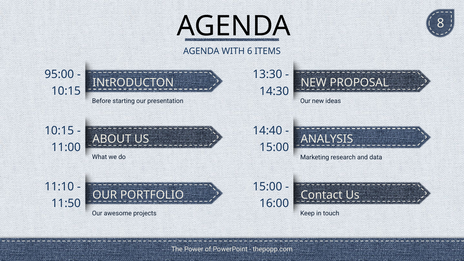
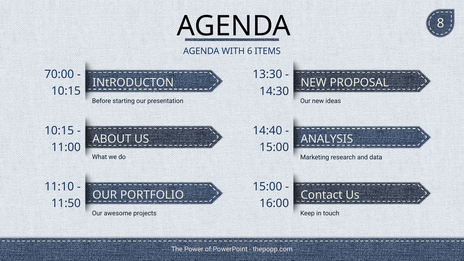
95:00: 95:00 -> 70:00 (59, 74)
